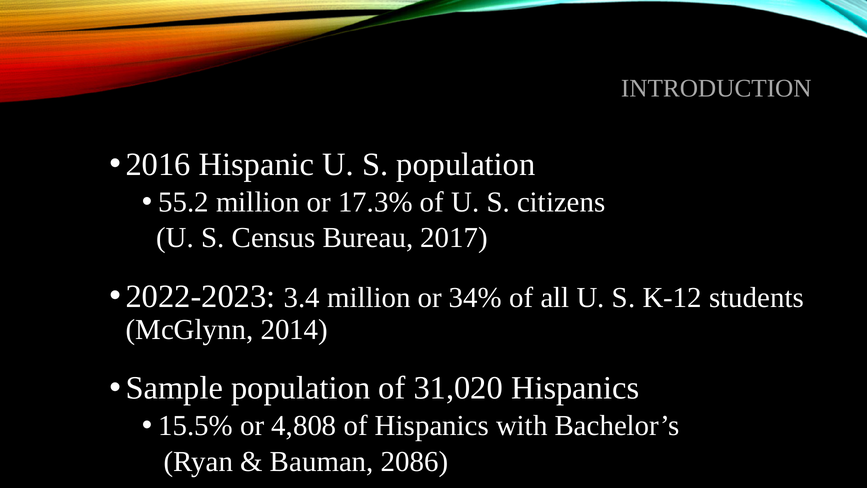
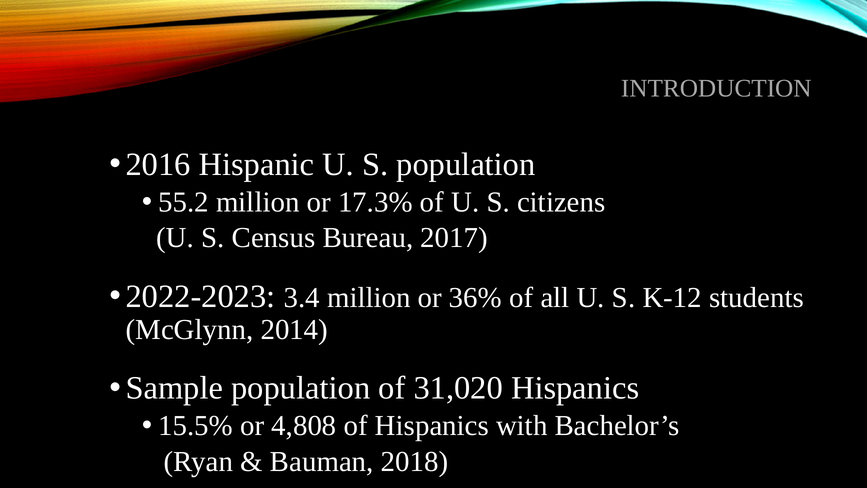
34%: 34% -> 36% (475, 297)
2086: 2086 -> 2018 (415, 461)
